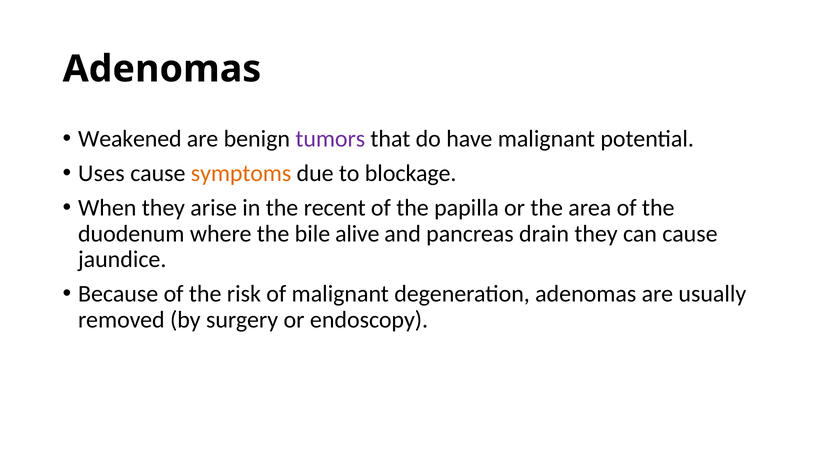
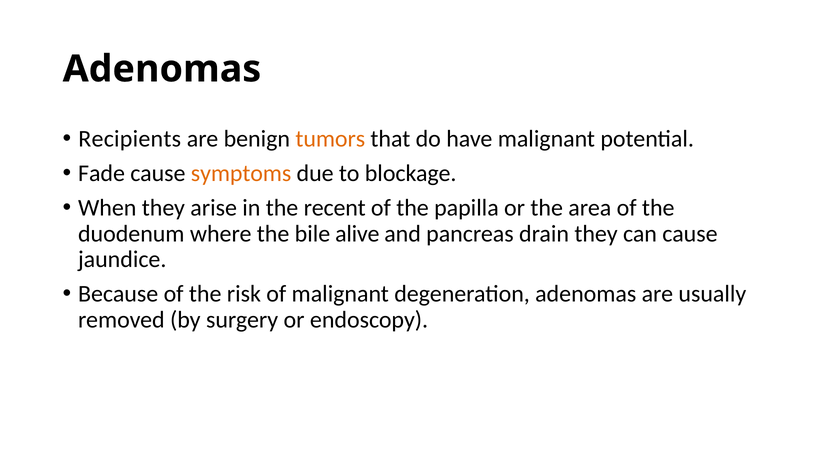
Weakened: Weakened -> Recipients (130, 139)
tumors colour: purple -> orange (330, 139)
Uses: Uses -> Fade (102, 173)
